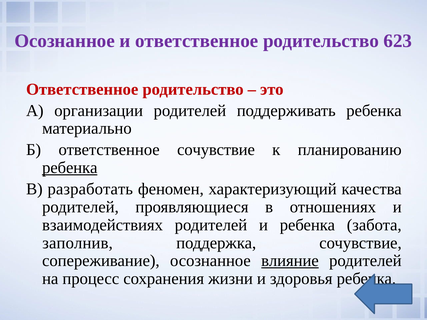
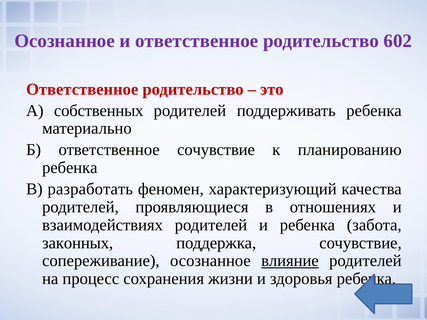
623: 623 -> 602 (398, 41)
организации: организации -> собственных (99, 111)
ребенка underline: present -> none (70, 168)
заполнив: заполнив -> законных (78, 243)
